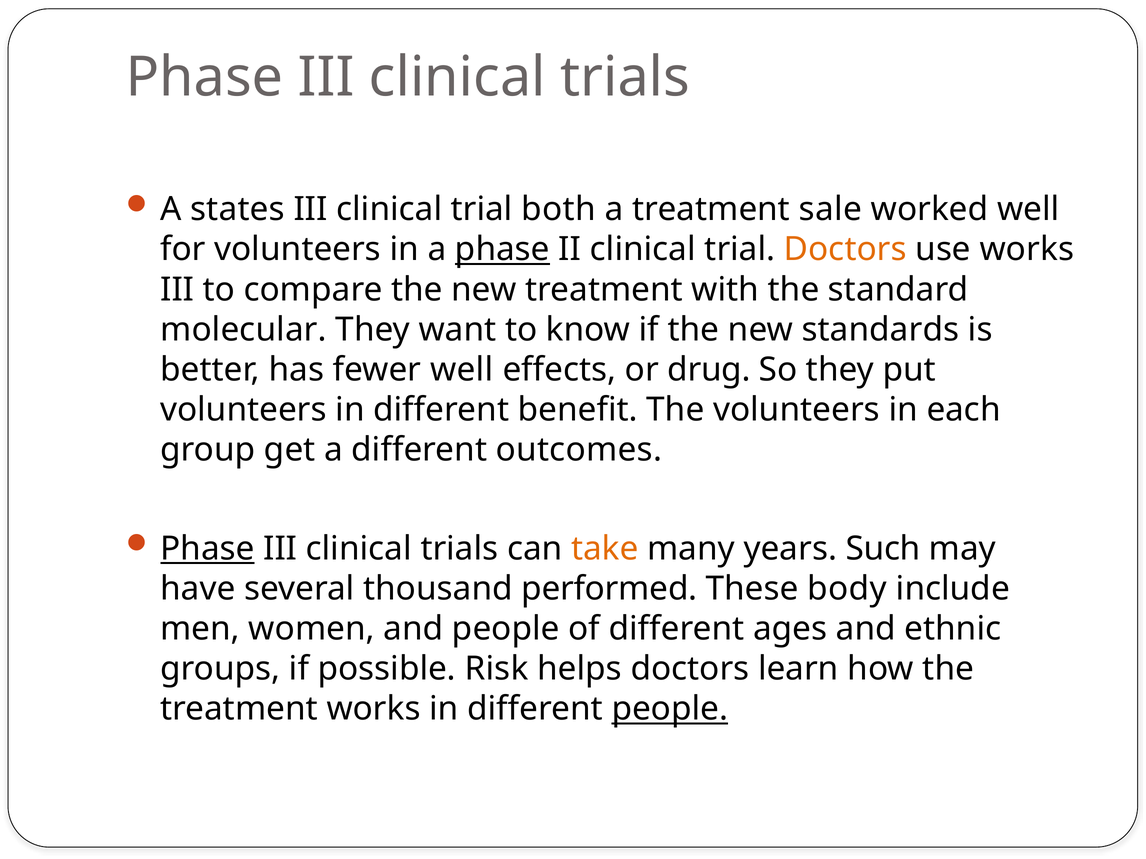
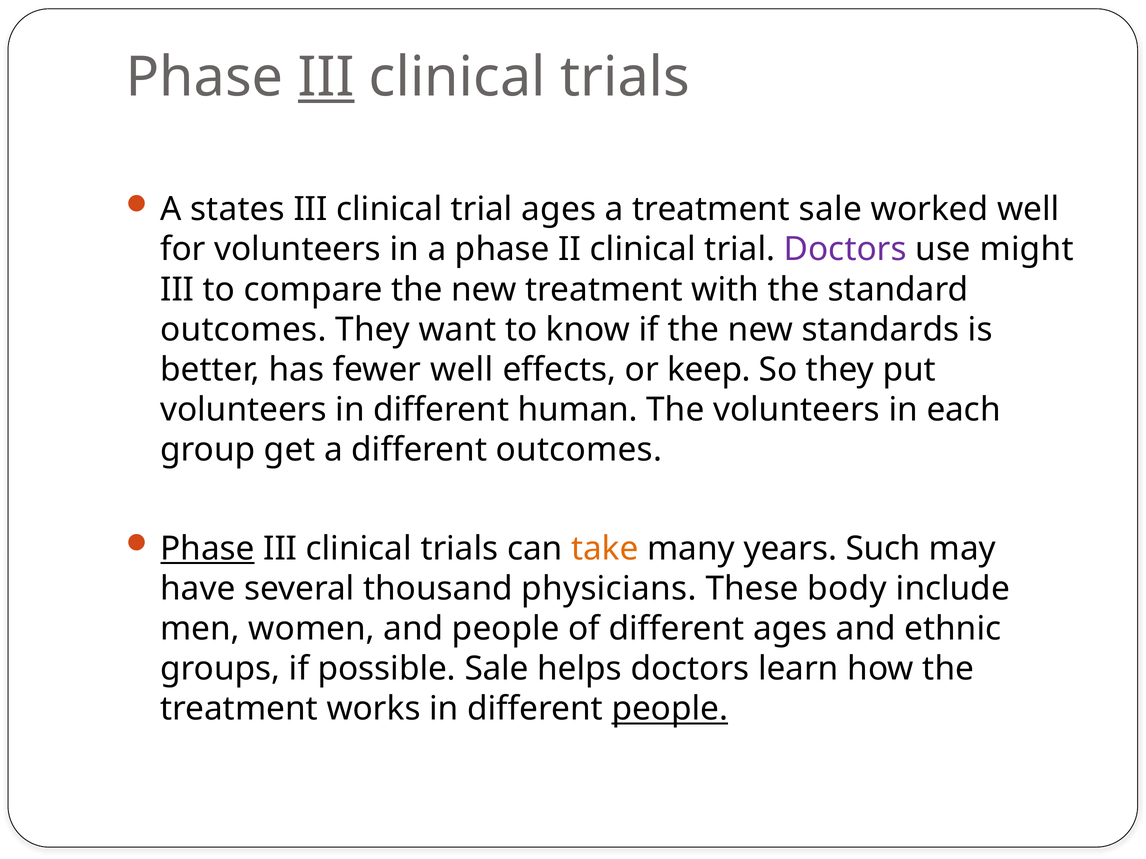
III underline: none -> present (326, 77)
trial both: both -> ages (559, 210)
phase underline: present -> none (502, 250)
Doctors colour: orange -> purple (845, 250)
use works: works -> might (1027, 250)
molecular: molecular -> outcomes (243, 330)
drug: drug -> keep (709, 370)
benefit: benefit -> human (578, 410)
performed: performed -> physicians (609, 589)
possible Risk: Risk -> Sale (497, 669)
